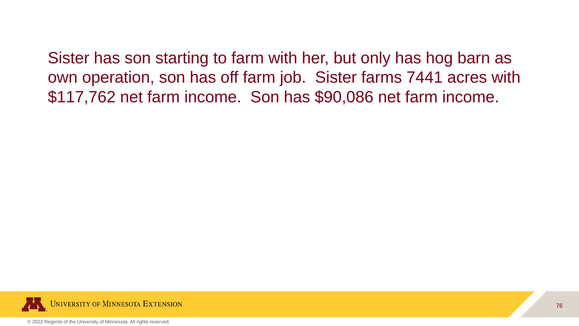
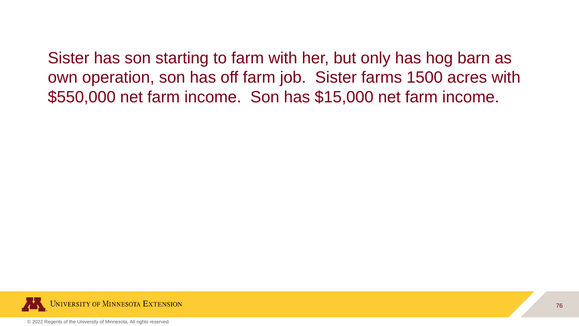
7441: 7441 -> 1500 (425, 78)
$117,762: $117,762 -> $550,000 (82, 97)
$90,086: $90,086 -> $15,000 (344, 97)
